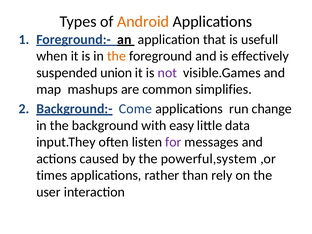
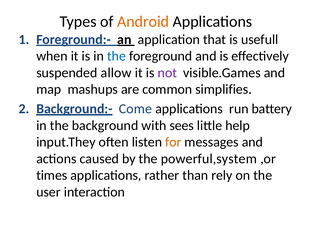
the colour: orange -> blue (117, 56)
union: union -> allow (116, 73)
change: change -> battery (272, 109)
easy: easy -> sees (182, 125)
data: data -> help (238, 125)
for colour: purple -> orange (173, 142)
